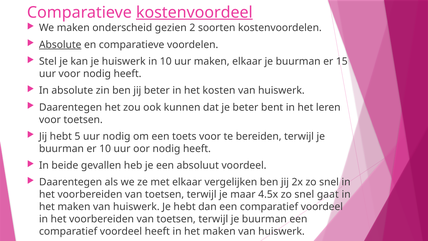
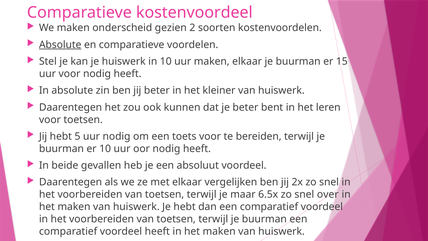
kostenvoordeel underline: present -> none (194, 12)
kosten: kosten -> kleiner (219, 90)
4.5x: 4.5x -> 6.5x (268, 194)
gaat: gaat -> over (328, 194)
